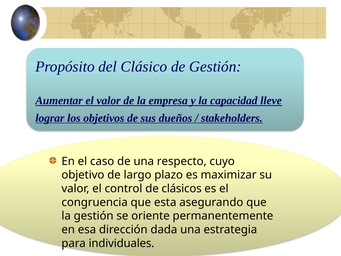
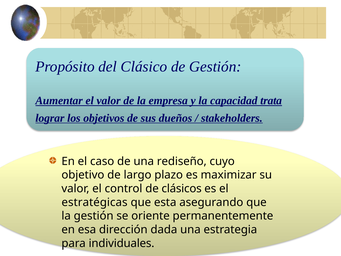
lleve: lleve -> trata (271, 100)
respecto: respecto -> rediseño (182, 161)
congruencia: congruencia -> estratégicas (95, 202)
